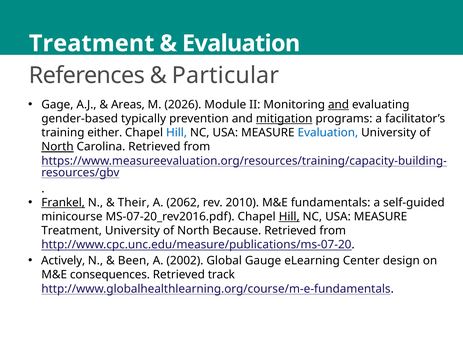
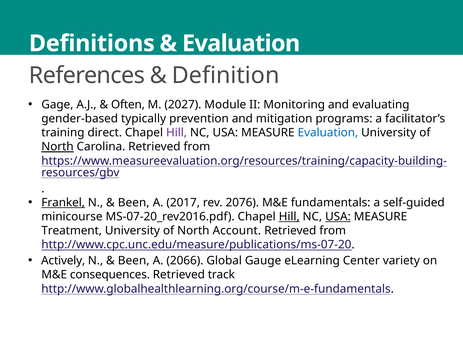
Treatment: Treatment -> Definitions (92, 43)
Particular: Particular -> Definition (226, 75)
Areas: Areas -> Often (128, 105)
2026: 2026 -> 2027 (183, 105)
and underline: present -> none (339, 105)
mitigation underline: present -> none (284, 119)
either: either -> direct (105, 133)
Hill colour: blue -> purple (177, 133)
Their: Their -> Been (134, 202)
2062: 2062 -> 2017 (183, 202)
2010: 2010 -> 2076 (242, 202)
USA underline: none -> present (338, 217)
Because: Because -> Account (237, 231)
2002: 2002 -> 2066 (185, 261)
design: design -> variety (401, 261)
